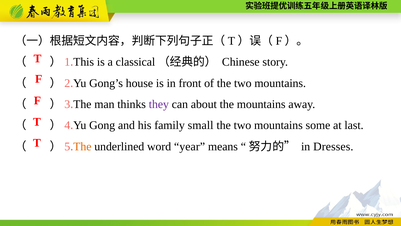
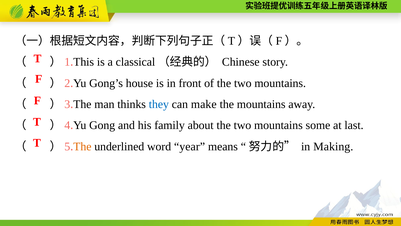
they colour: purple -> blue (159, 104)
about: about -> make (204, 104)
small: small -> about (201, 125)
Dresses: Dresses -> Making (333, 146)
